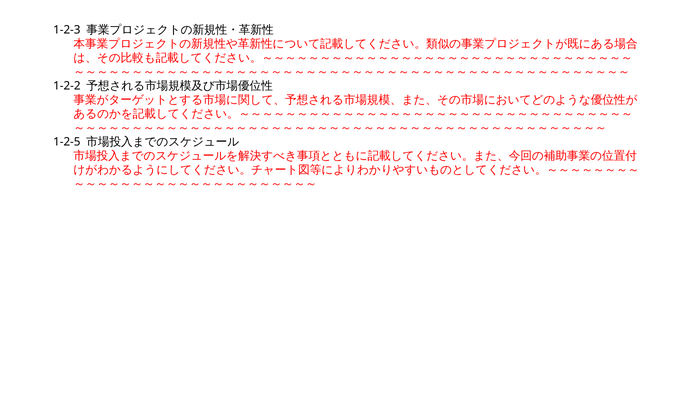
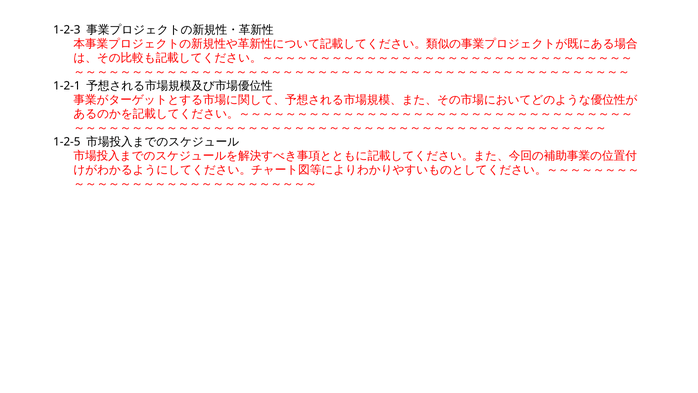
1-2-2: 1-2-2 -> 1-2-1 (67, 86)
